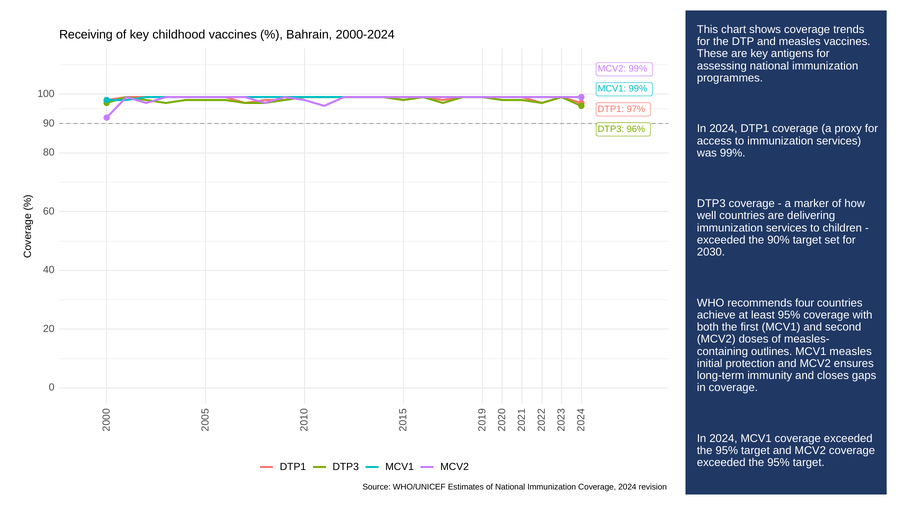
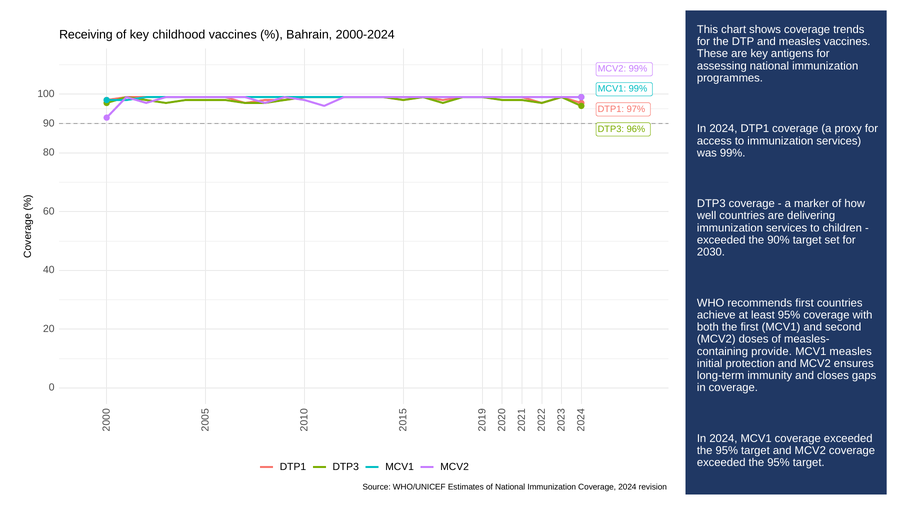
recommends four: four -> first (805, 303)
outlines: outlines -> provide (772, 351)
